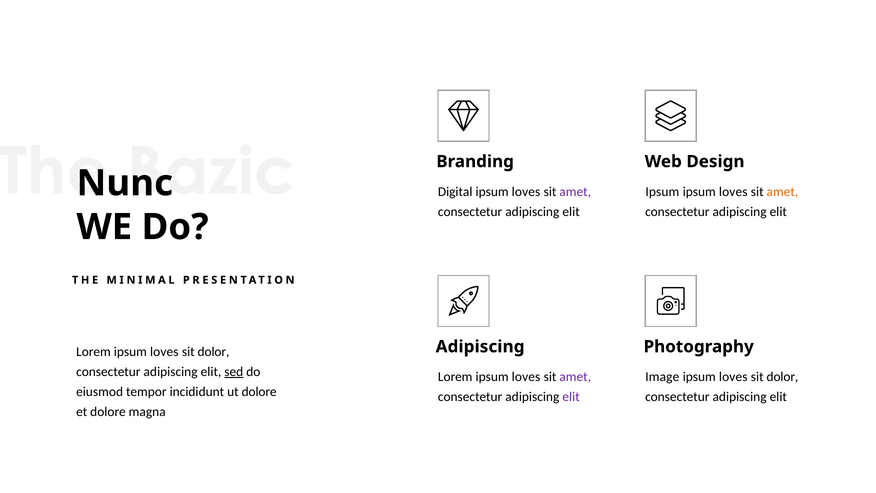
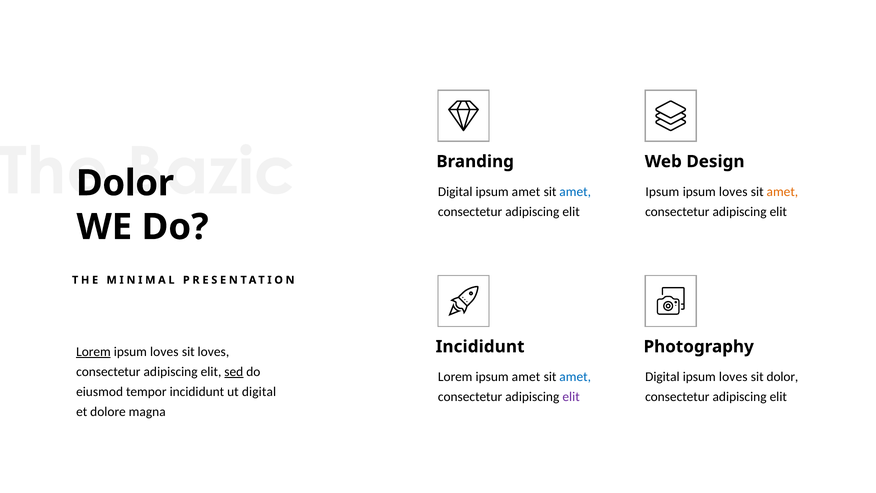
Nunc: Nunc -> Dolor (125, 183)
loves: loves -> amet (526, 192)
amet colour: purple -> blue (575, 192)
Adipiscing: Adipiscing -> Incididunt (480, 347)
Lorem underline: none -> present (93, 352)
dolor: dolor -> loves (213, 352)
loves: loves -> amet (526, 377)
amet colour: purple -> blue (575, 377)
Image: Image -> Digital (662, 377)
ut dolore: dolore -> digital (259, 392)
